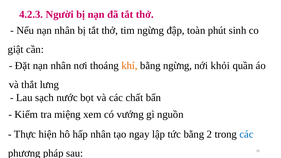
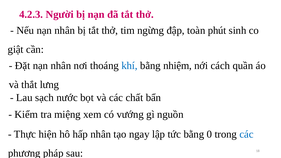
khí colour: orange -> blue (129, 66)
bằng ngừng: ngừng -> nhiệm (178, 66)
khỏi: khỏi -> cách (220, 66)
2: 2 -> 0 (209, 134)
